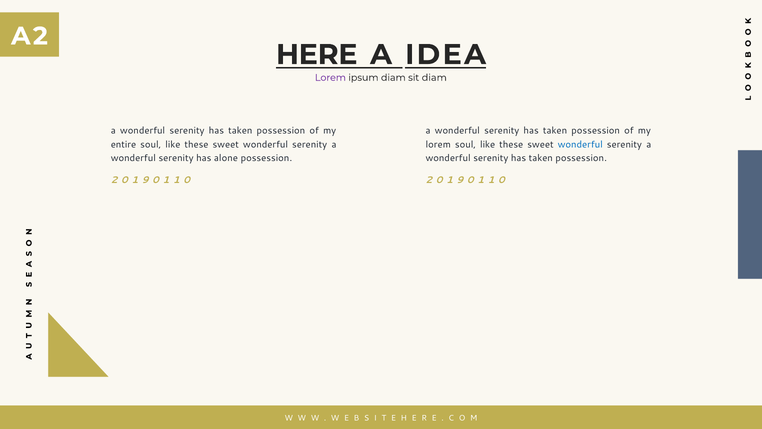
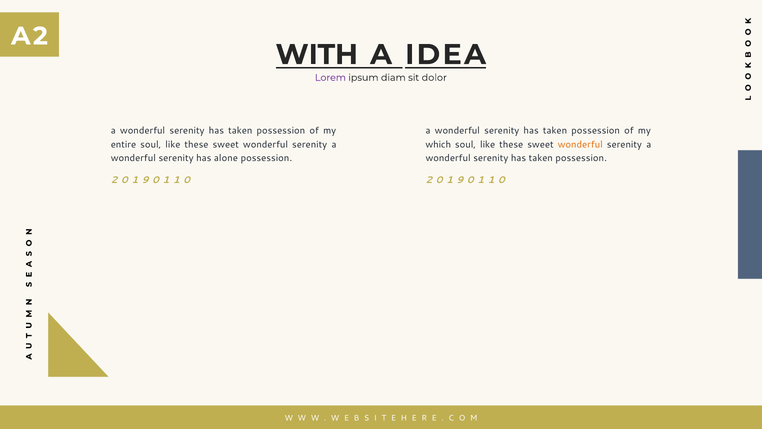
HERE: HERE -> WITH (317, 55)
sit diam: diam -> dolor (434, 78)
lorem: lorem -> which (438, 144)
wonderful colour: blue -> orange (580, 144)
